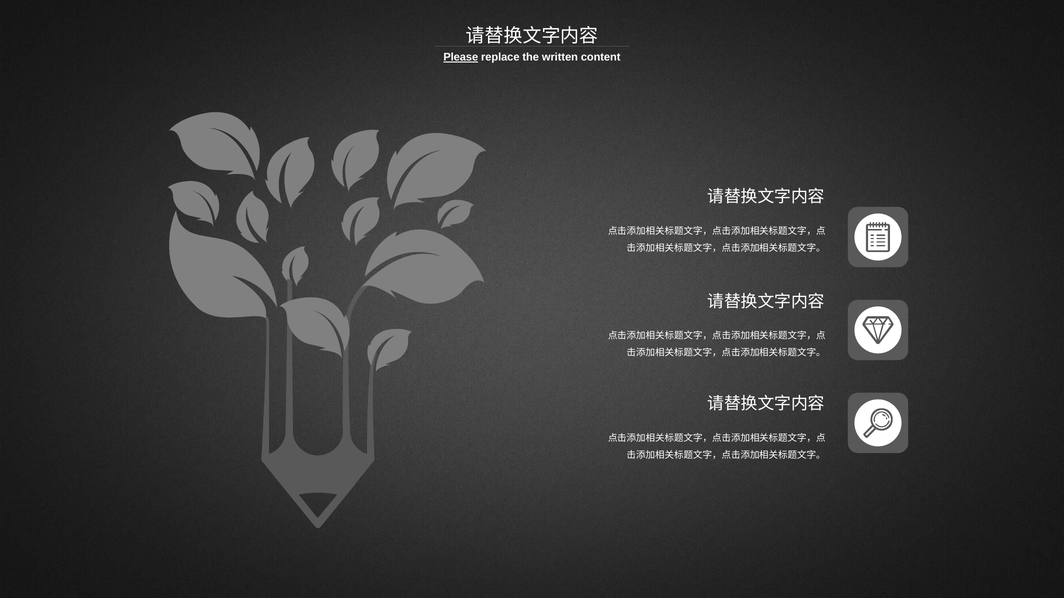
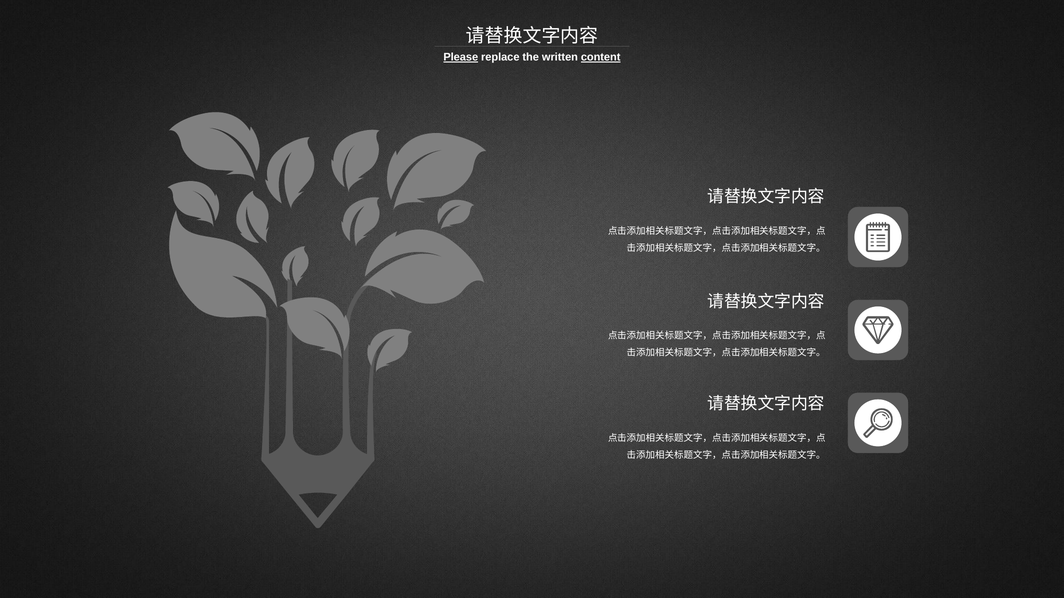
content underline: none -> present (601, 57)
